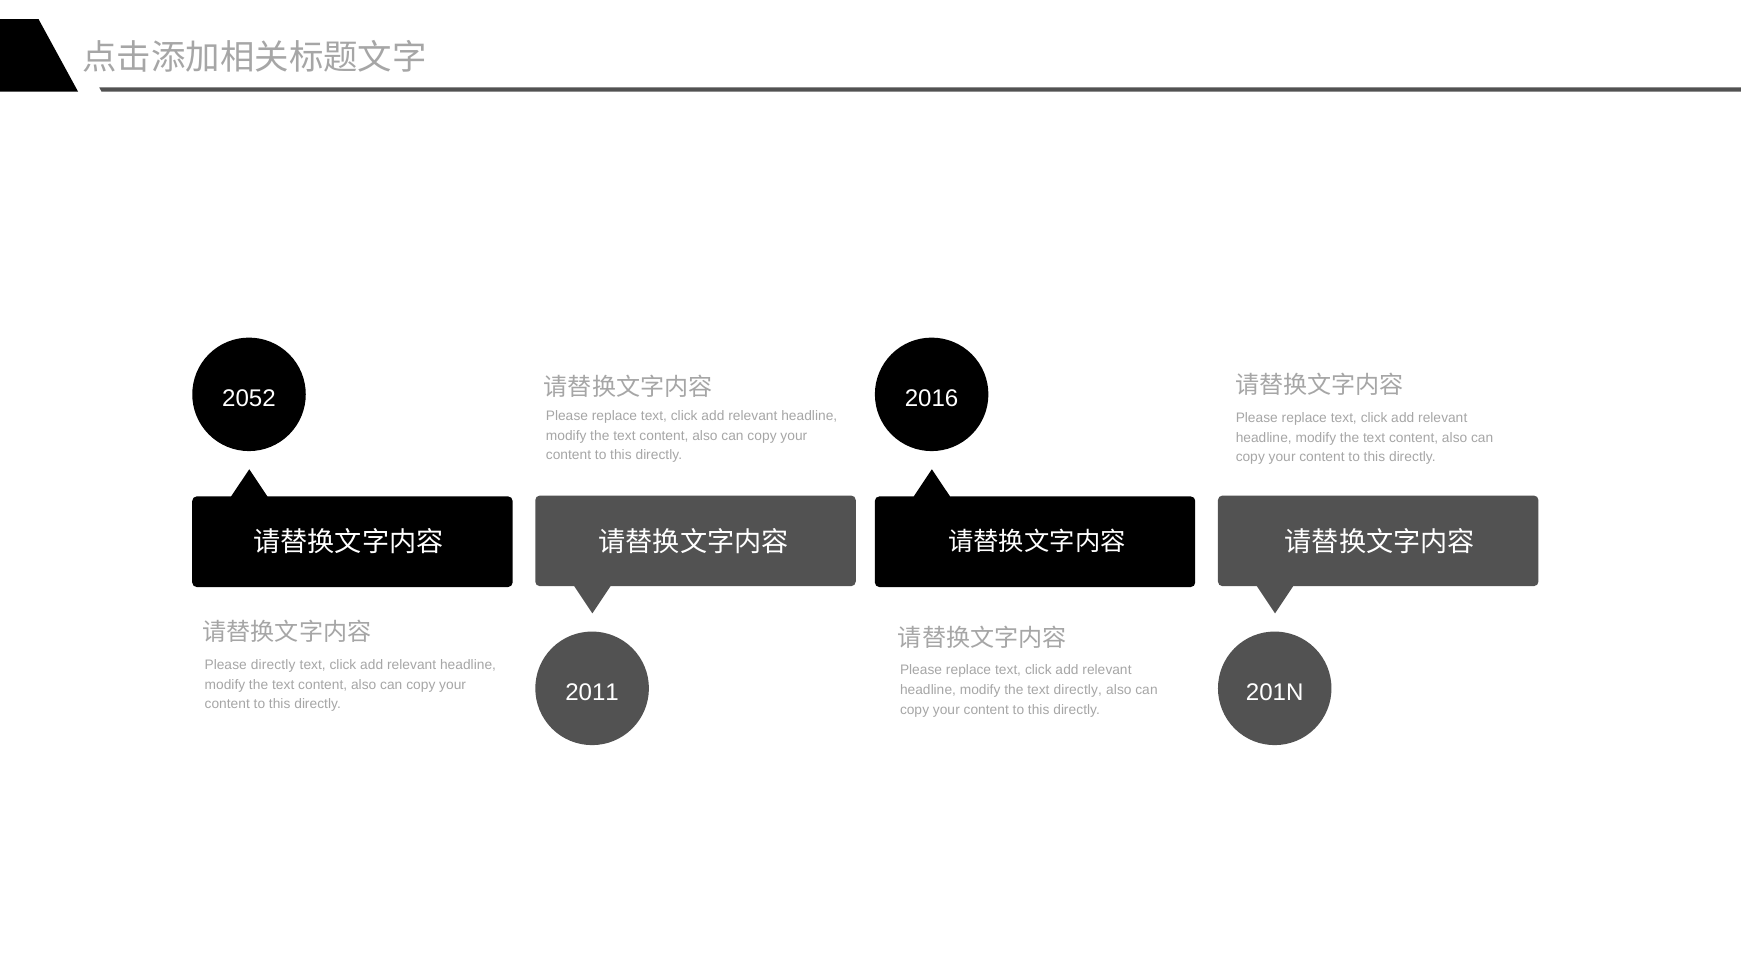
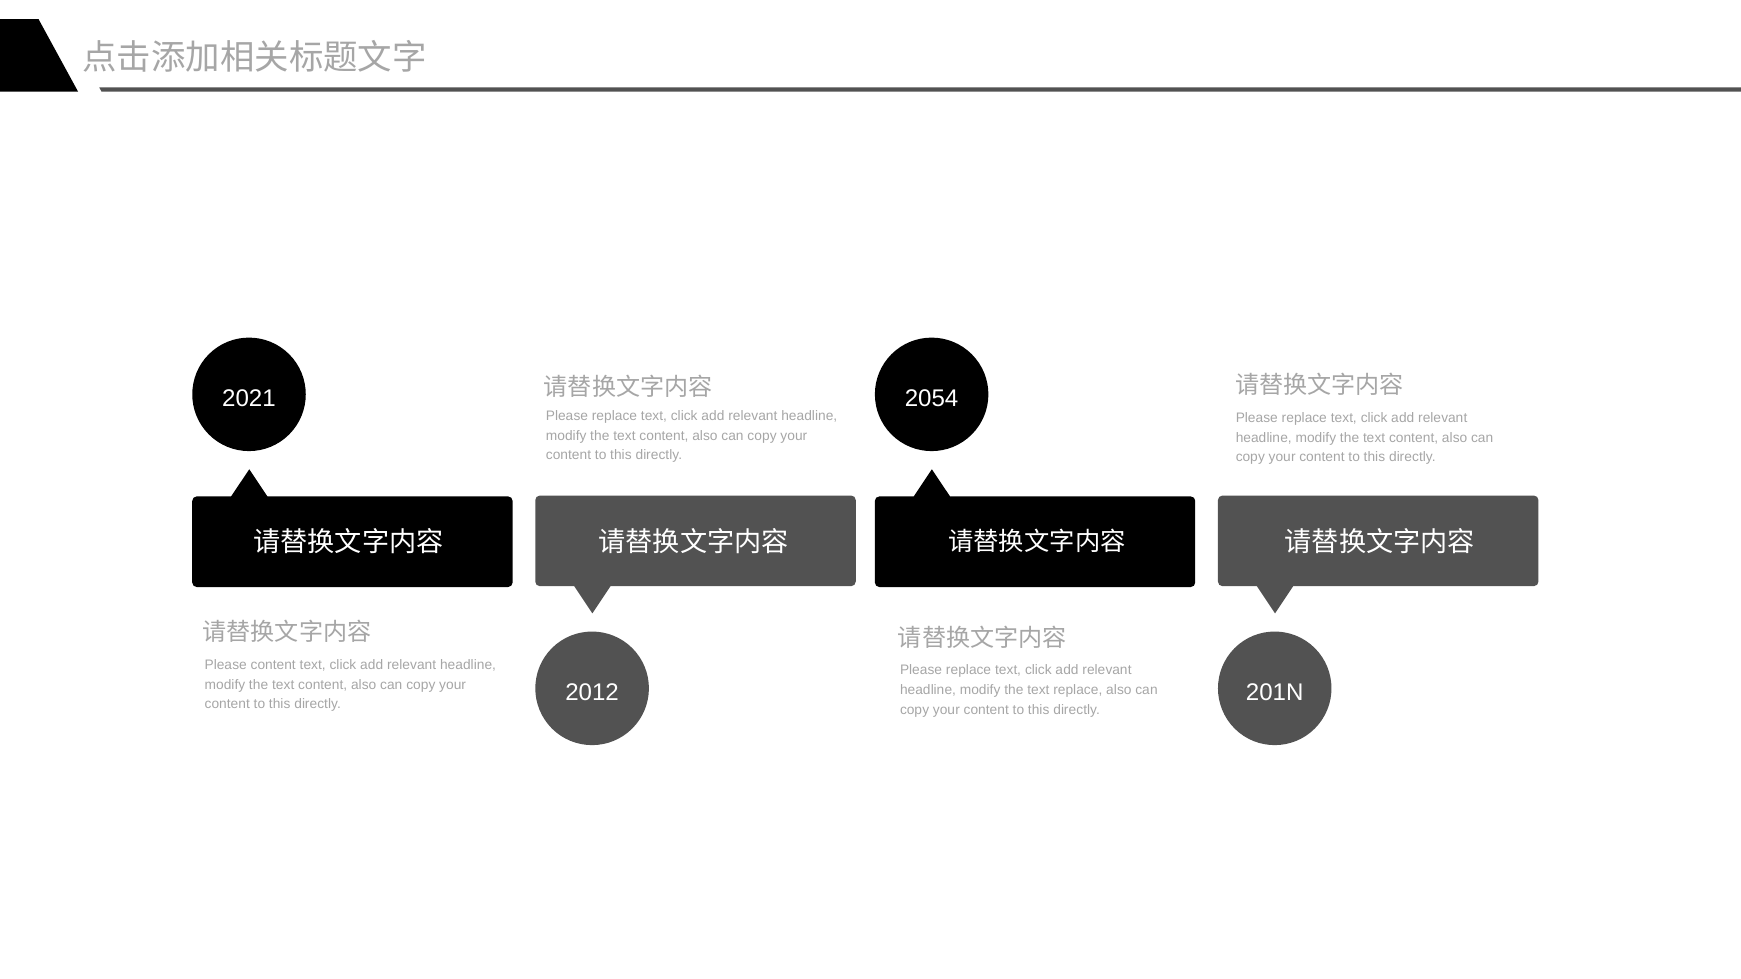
2052: 2052 -> 2021 (249, 399)
2016: 2016 -> 2054 (932, 399)
Please directly: directly -> content (273, 665)
2011: 2011 -> 2012 (592, 693)
text directly: directly -> replace (1078, 690)
